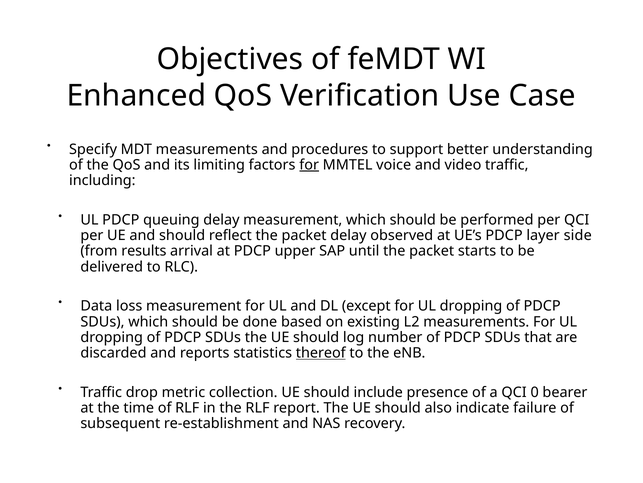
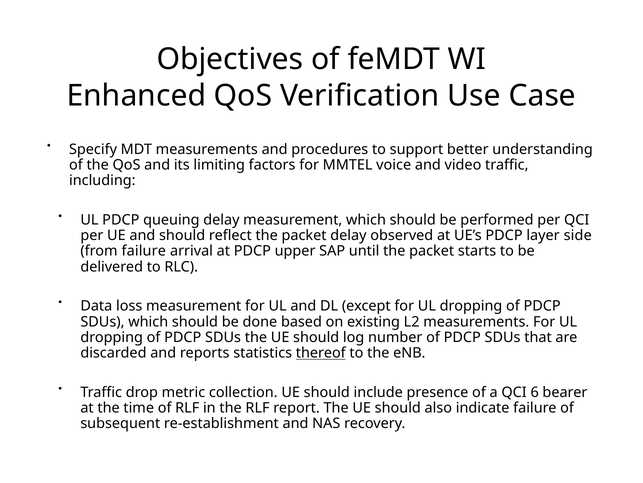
for underline: present -> none (309, 165)
from results: results -> failure (144, 251)
0: 0 -> 6 (535, 392)
